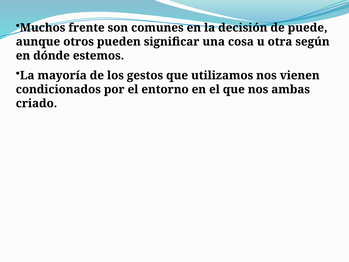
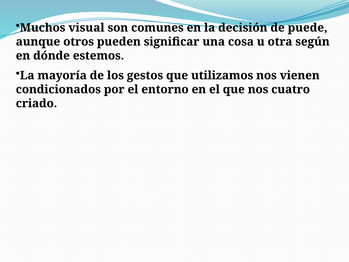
frente: frente -> visual (86, 28)
ambas: ambas -> cuatro (291, 89)
